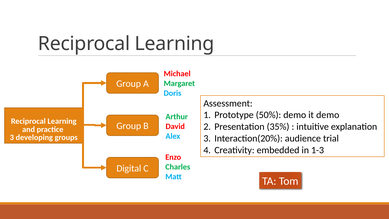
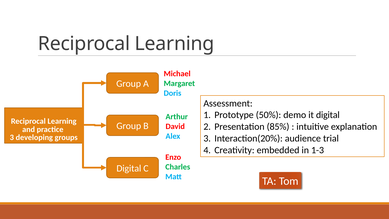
it demo: demo -> digital (328, 115)
35%: 35% -> 85% (278, 127)
